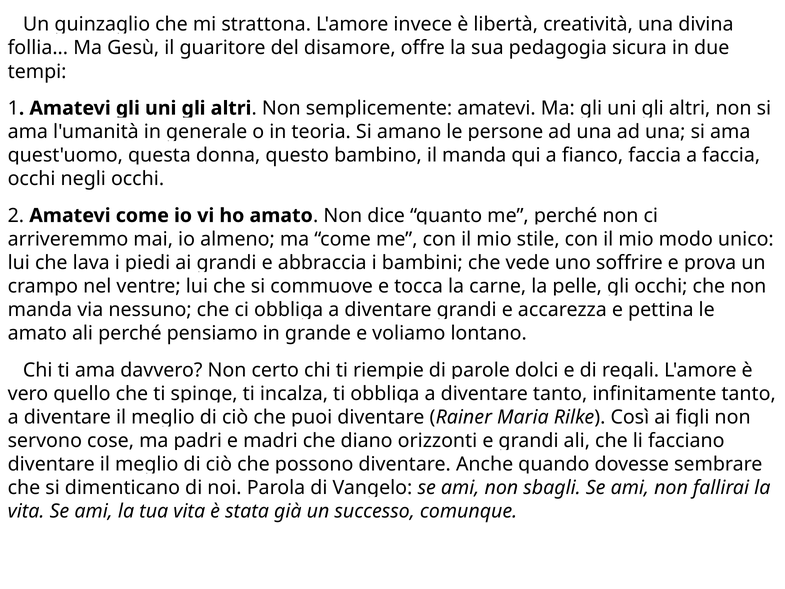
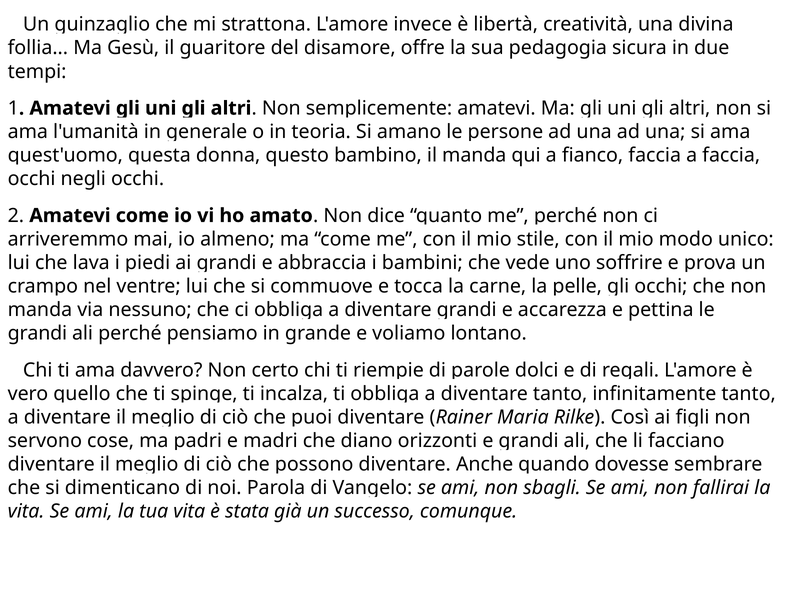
amato: amato -> grandi (37, 333)
